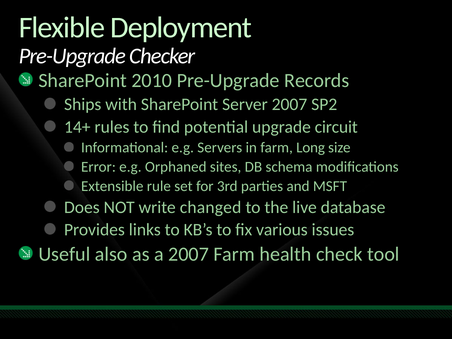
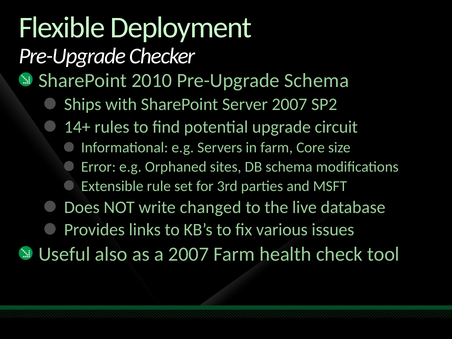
Pre-Upgrade Records: Records -> Schema (317, 81)
Long: Long -> Core (311, 148)
